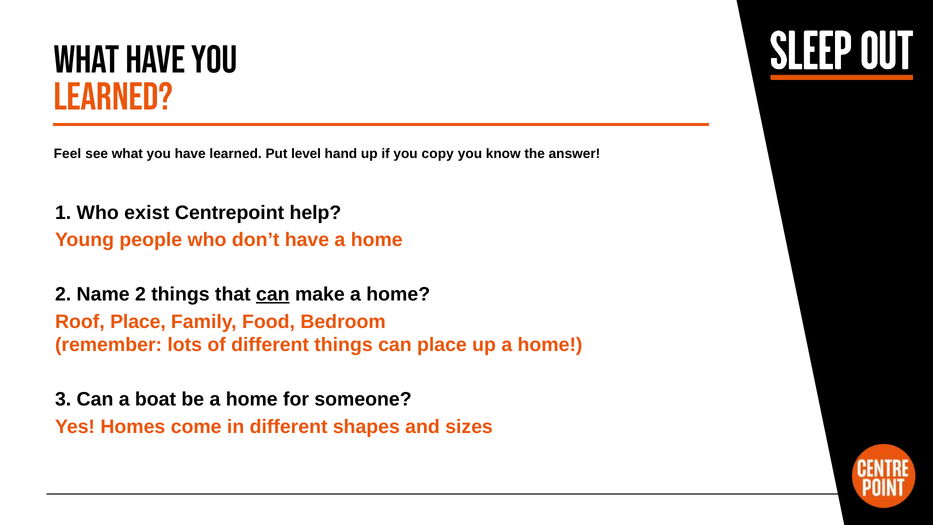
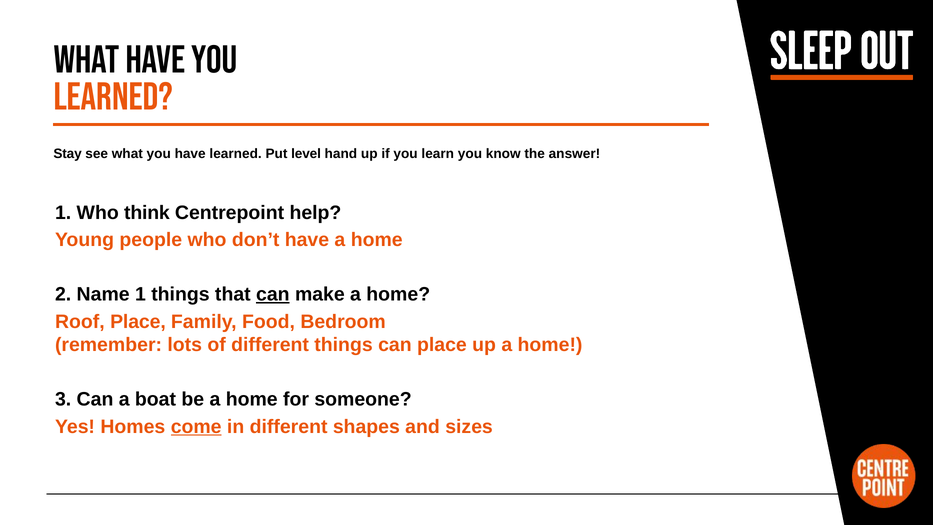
Feel: Feel -> Stay (68, 154)
copy: copy -> learn (438, 154)
exist: exist -> think (147, 213)
Name 2: 2 -> 1 (140, 294)
come underline: none -> present (196, 426)
